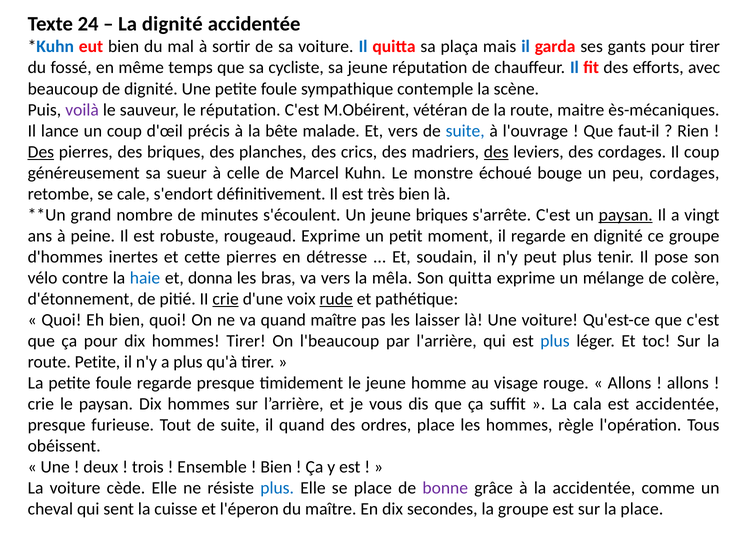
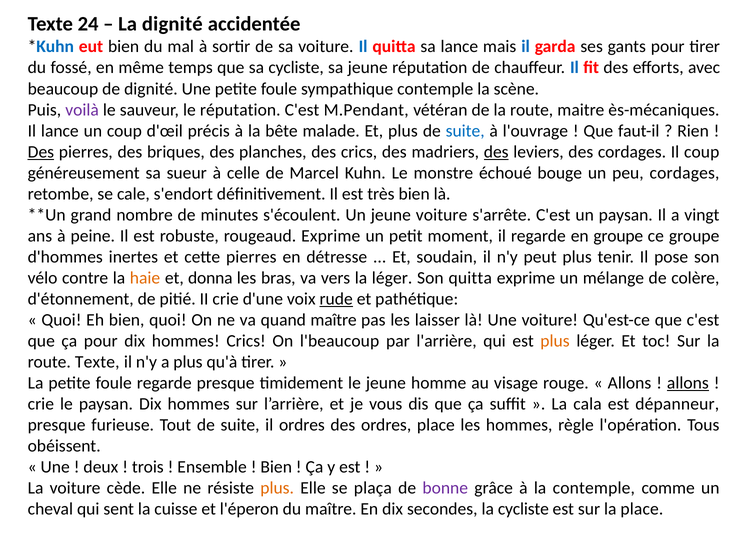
sa plaça: plaça -> lance (459, 47)
M.Obéirent: M.Obéirent -> M.Pendant (366, 110)
Et vers: vers -> plus (403, 131)
jeune briques: briques -> voiture (442, 215)
paysan underline: present -> none (626, 215)
en dignité: dignité -> groupe (618, 236)
haie colour: blue -> orange (145, 278)
la mêla: mêla -> léger (392, 278)
crie underline: present -> none (226, 299)
hommes Tirer: Tirer -> Crics (246, 341)
plus colour: blue -> orange (555, 341)
route Petite: Petite -> Texte (97, 362)
allons underline: none -> present (688, 383)
est accidentée: accidentée -> dépanneur (677, 404)
il quand: quand -> ordres (302, 425)
plus colour: blue -> orange (277, 488)
se place: place -> plaça (373, 488)
la accidentée: accidentée -> contemple (594, 488)
la groupe: groupe -> cycliste (523, 509)
